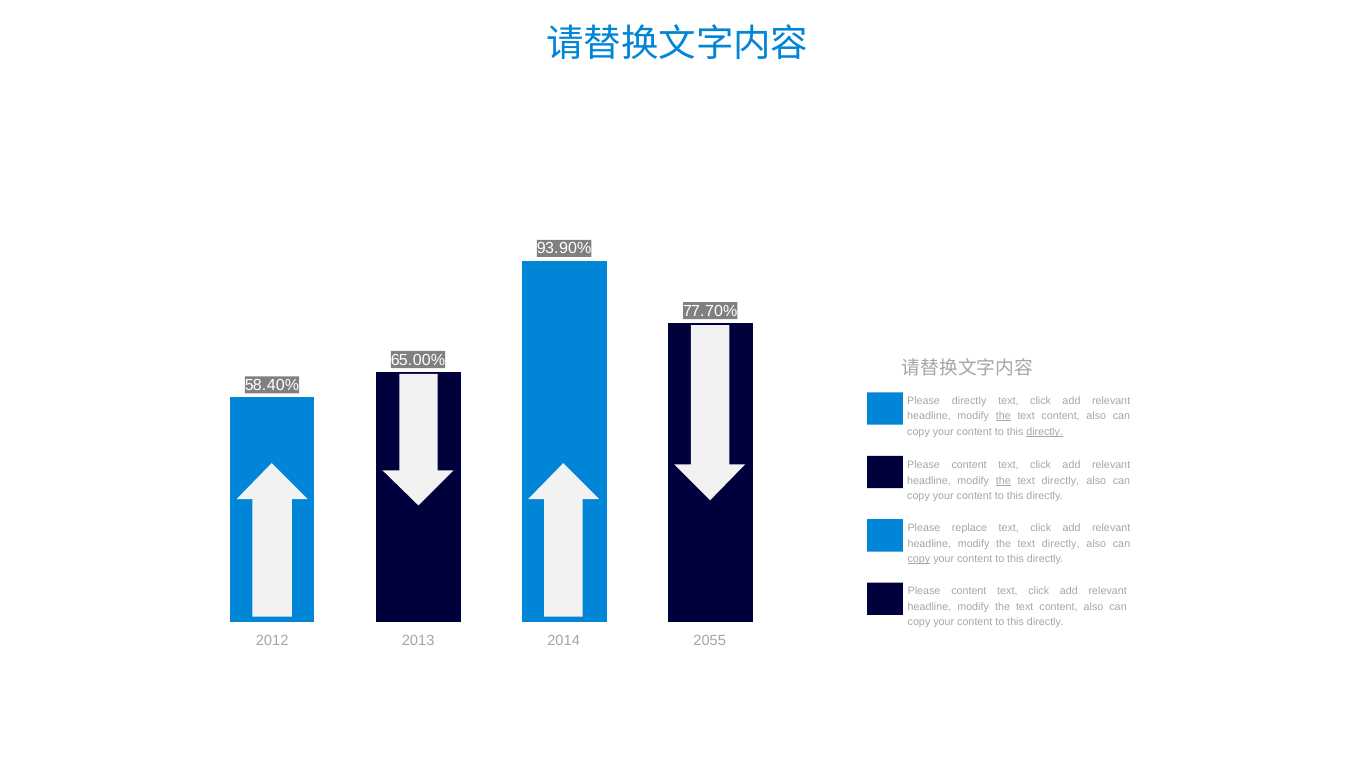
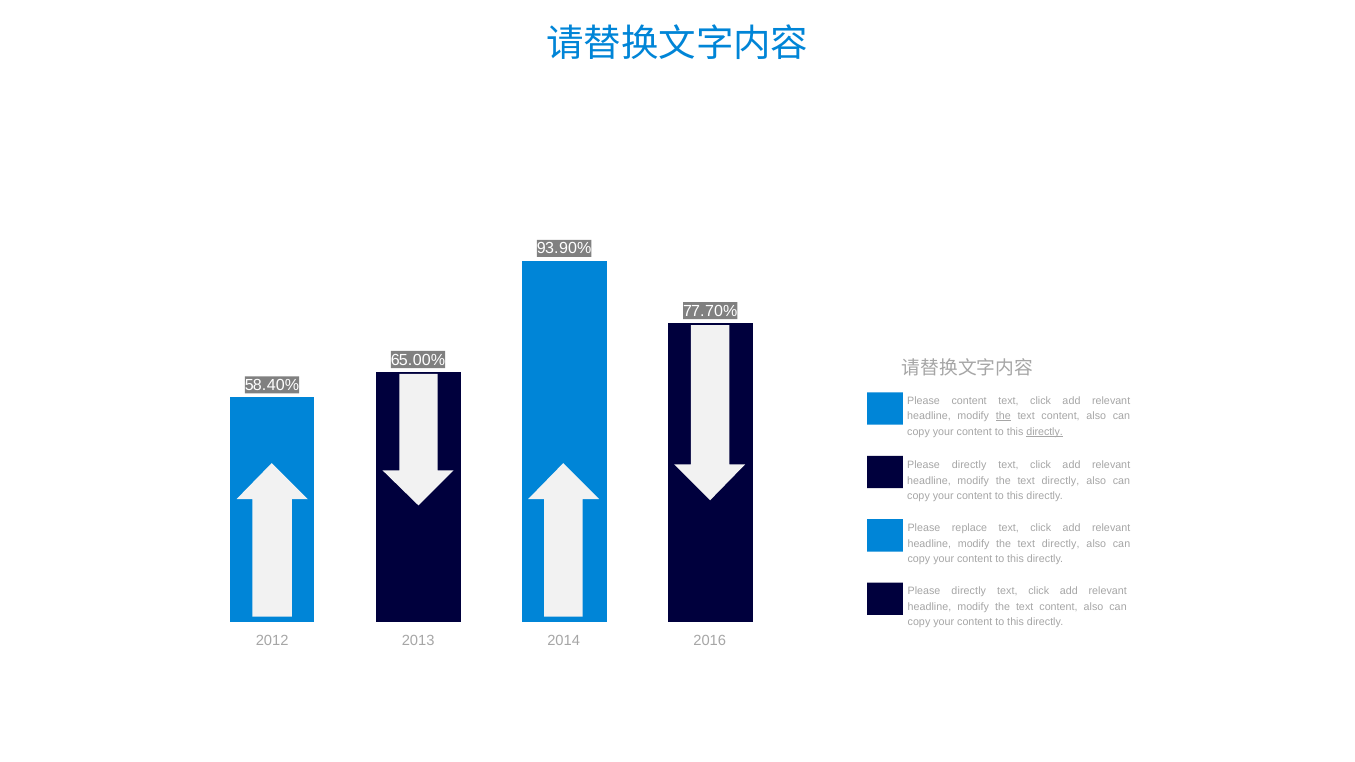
Please directly: directly -> content (969, 401)
content: content -> directly (969, 466)
the underline: present -> none (1003, 481)
copy underline: present -> none (919, 559)
content: content -> directly (969, 592)
2055: 2055 -> 2016 (710, 641)
